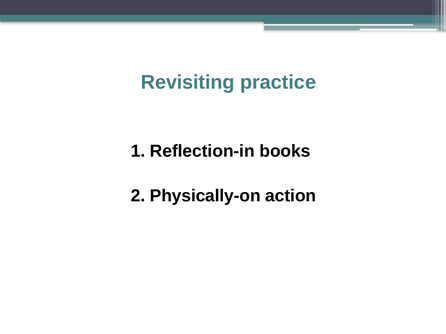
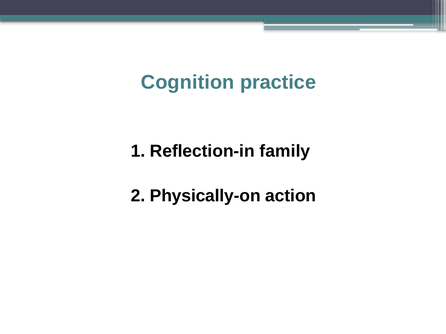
Revisiting: Revisiting -> Cognition (188, 82)
books: books -> family (285, 151)
